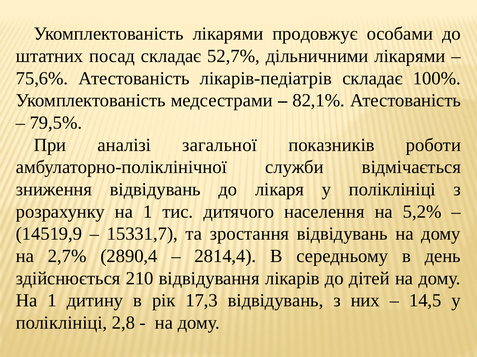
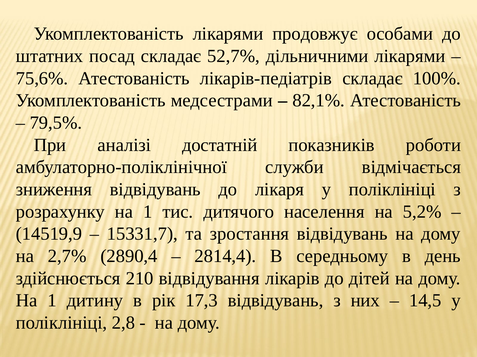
загальної: загальної -> достатній (220, 145)
